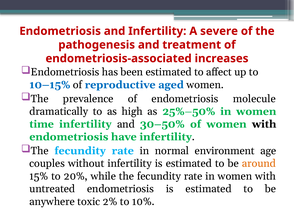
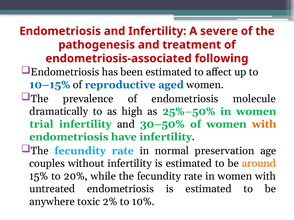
increases: increases -> following (222, 59)
time: time -> trial (41, 124)
with colour: black -> orange (264, 124)
environment: environment -> preservation (225, 151)
